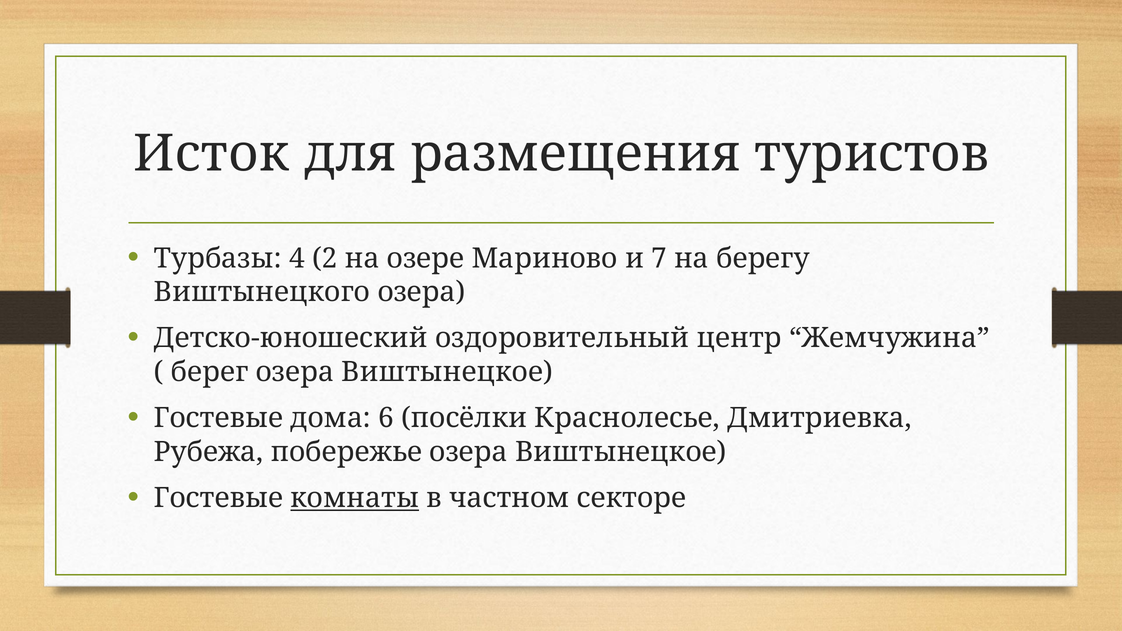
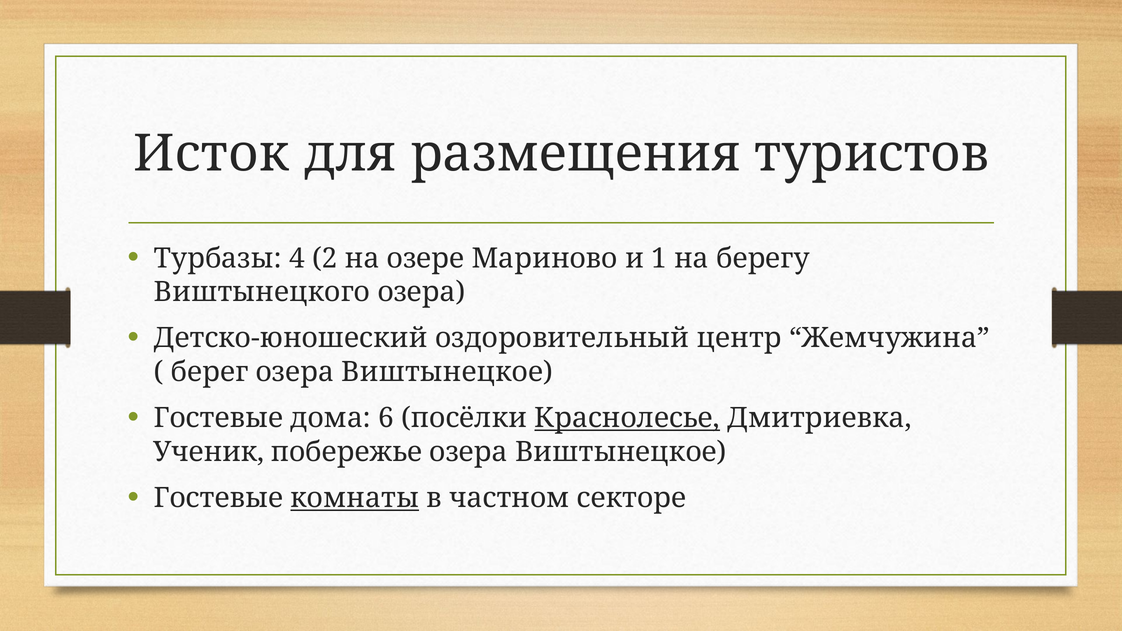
7: 7 -> 1 (659, 258)
Краснолесье underline: none -> present (627, 418)
Рубежа: Рубежа -> Ученик (209, 452)
